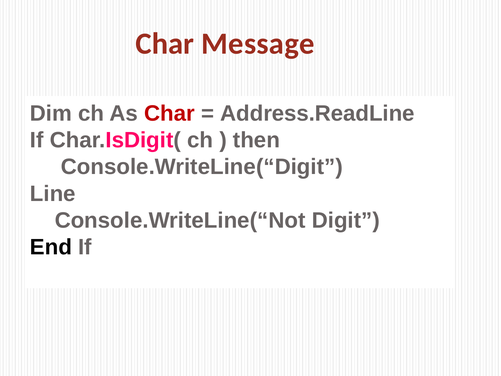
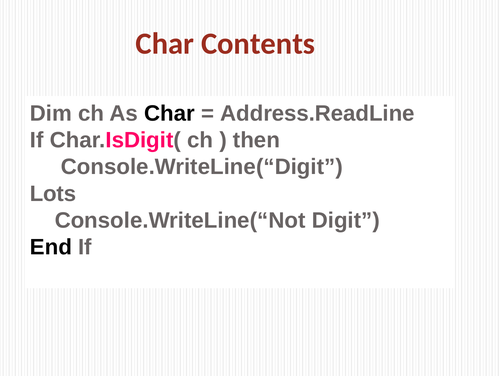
Message: Message -> Contents (258, 44)
Char colour: red -> black (170, 113)
Line: Line -> Lots (53, 194)
